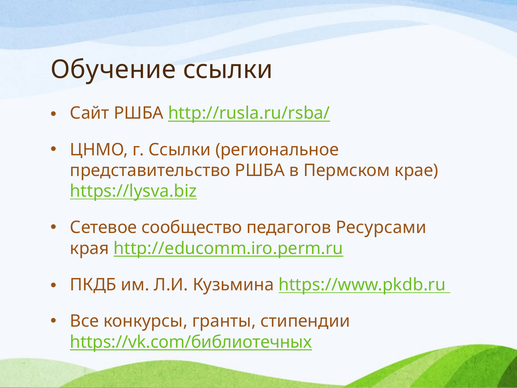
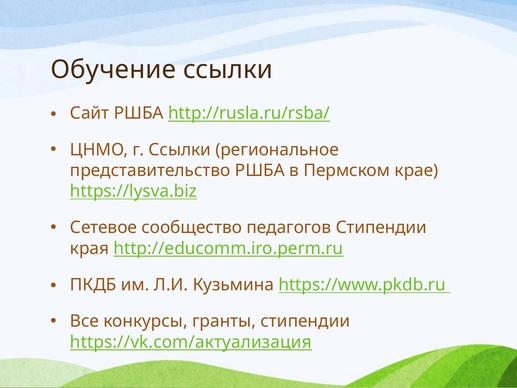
педагогов Ресурсами: Ресурсами -> Стипендии (381, 227)
https://vk.com/библиотечных: https://vk.com/библиотечных -> https://vk.com/актуализация (191, 342)
